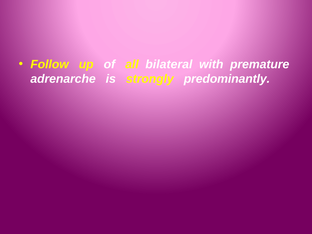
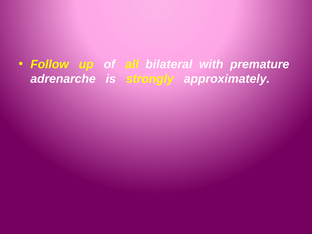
predominantly: predominantly -> approximately (227, 79)
